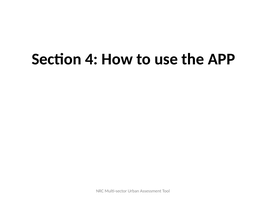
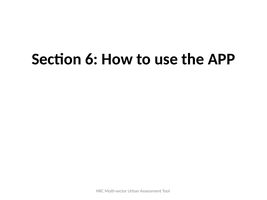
4: 4 -> 6 (91, 59)
